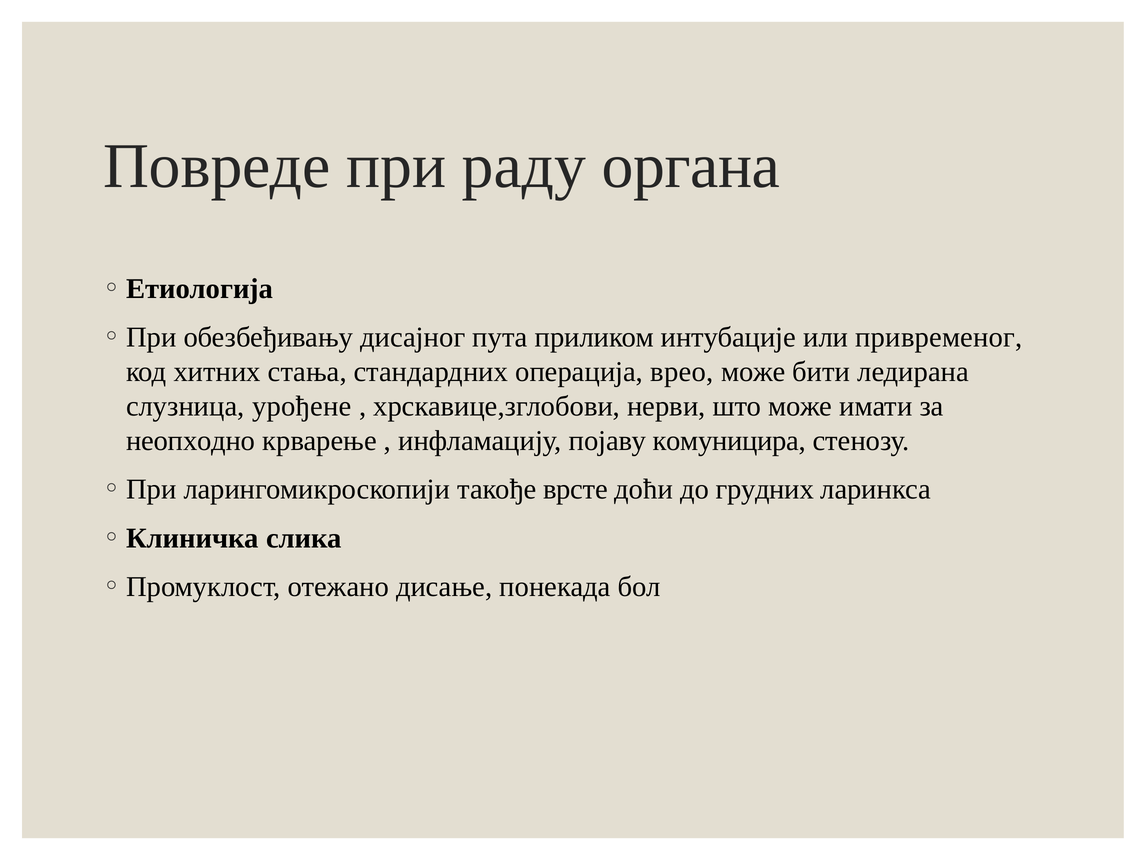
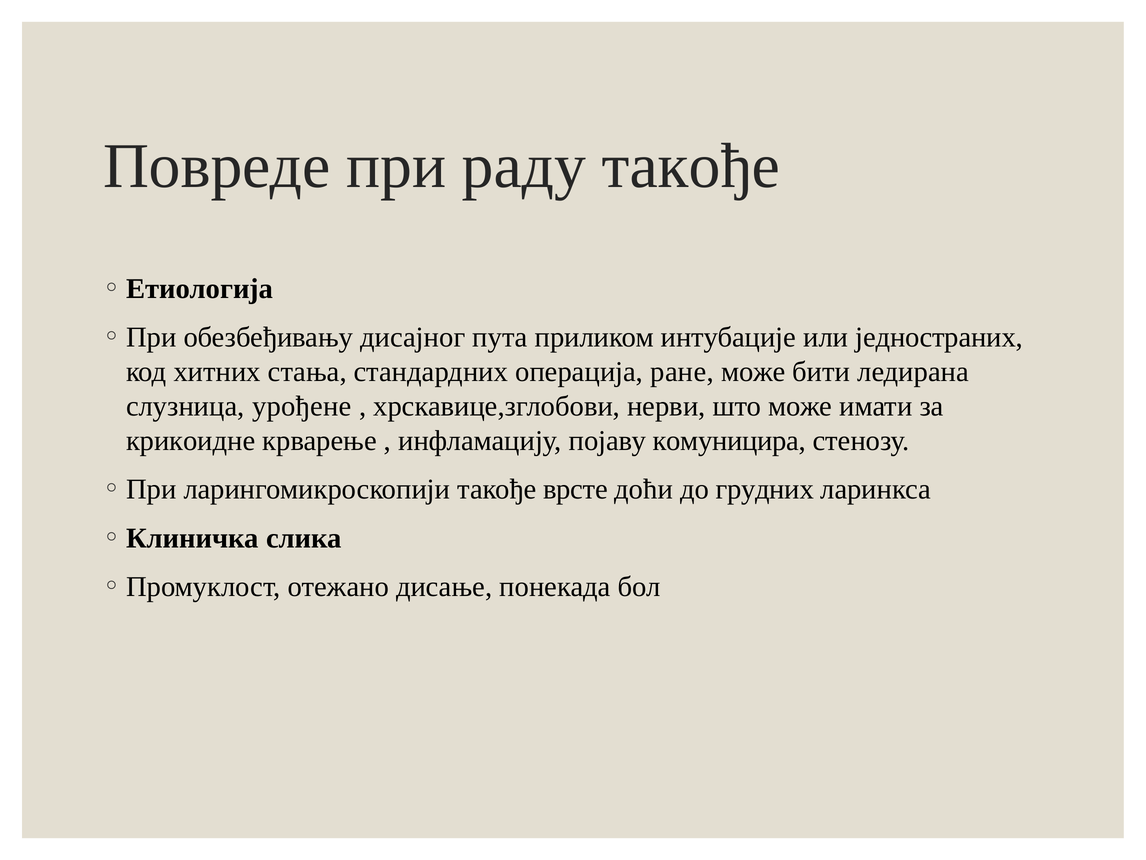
раду органа: органа -> такође (691, 166)
привременог: привременог -> једностраних (939, 337)
врео: врео -> ране (682, 372)
неопходно: неопходно -> крикоидне (191, 440)
